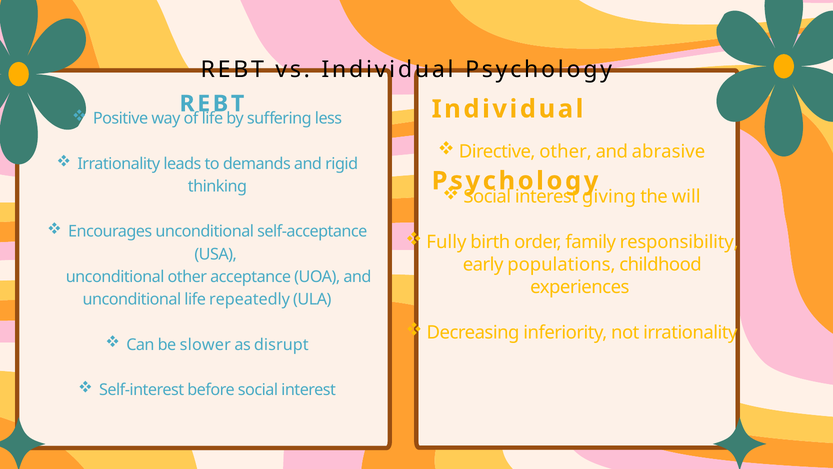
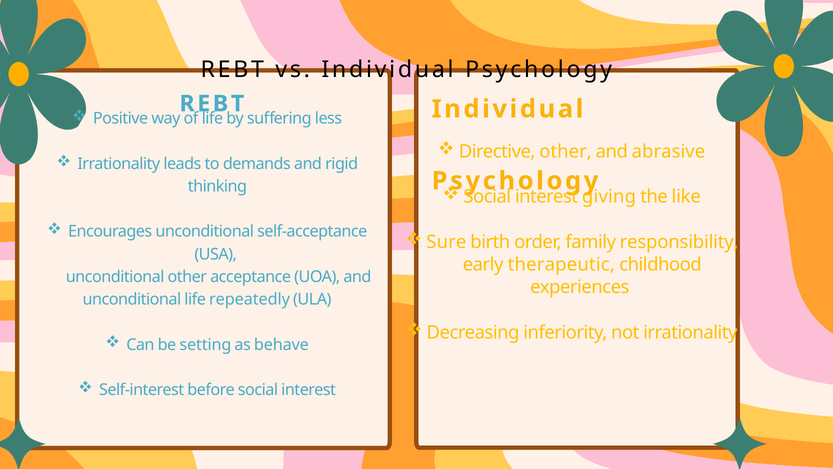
will: will -> like (686, 197)
Fully: Fully -> Sure (446, 242)
populations: populations -> therapeutic (561, 264)
slower: slower -> setting (205, 344)
disrupt: disrupt -> behave (281, 344)
